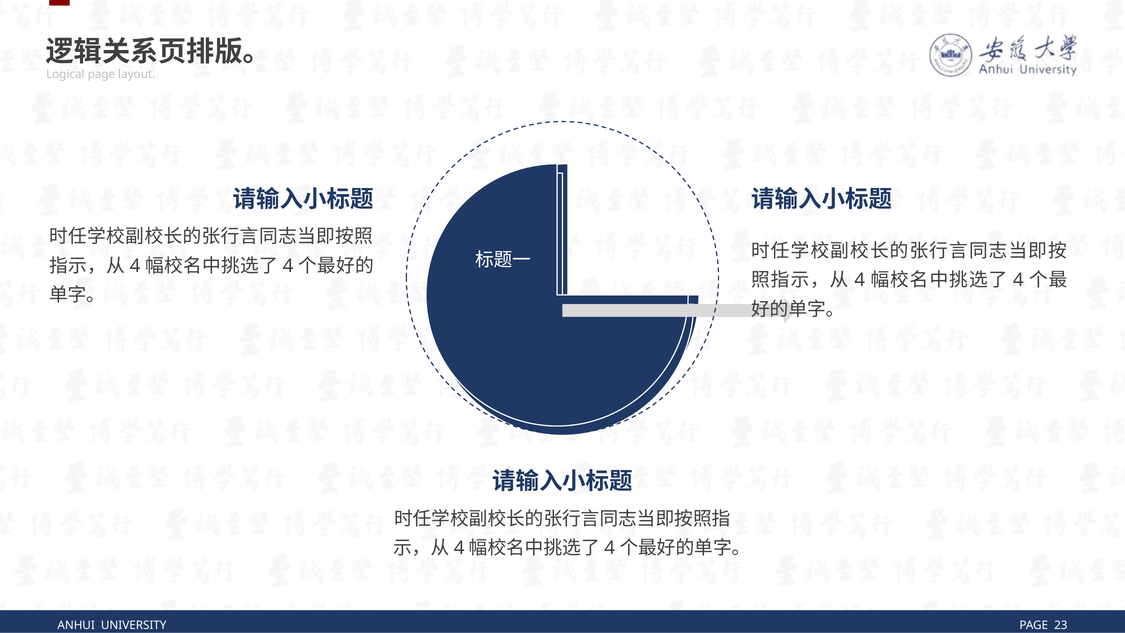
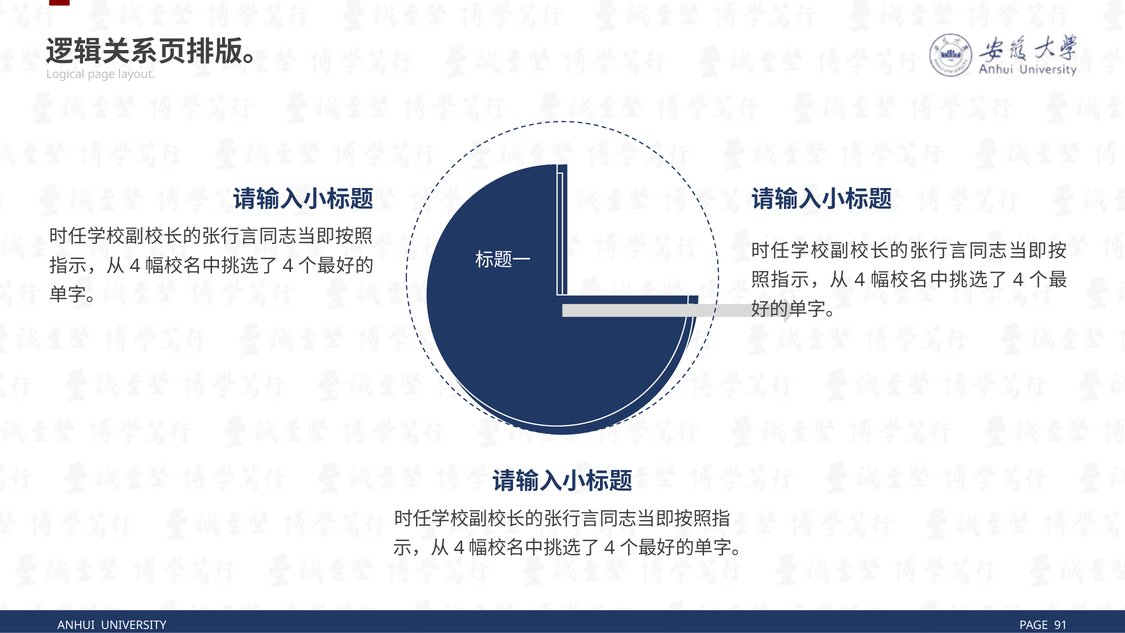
23: 23 -> 91 (1061, 625)
